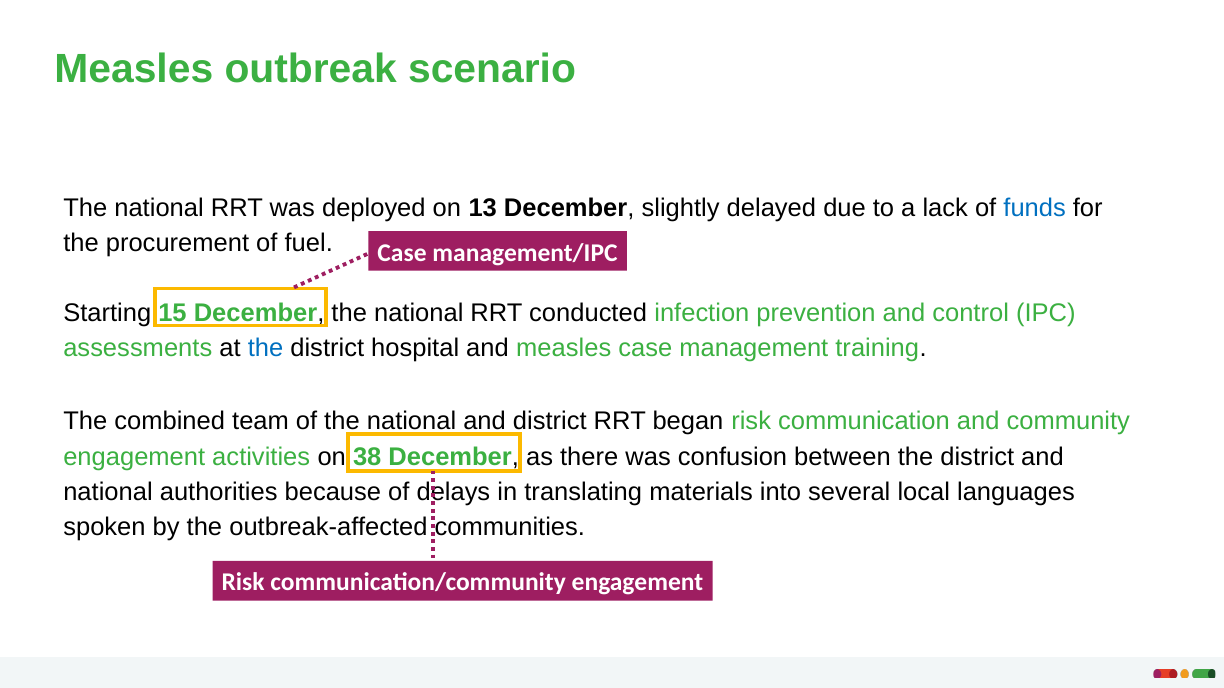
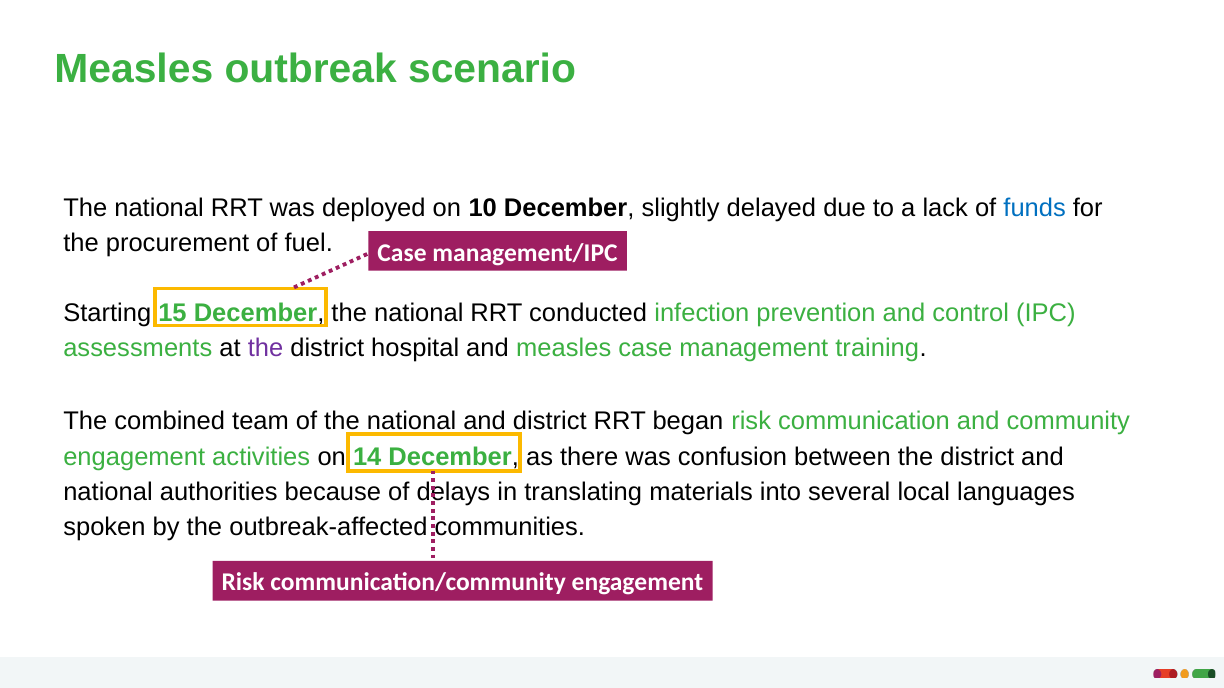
13: 13 -> 10 (483, 208)
the colour: blue -> purple (266, 349)
38: 38 -> 14 (367, 457)
